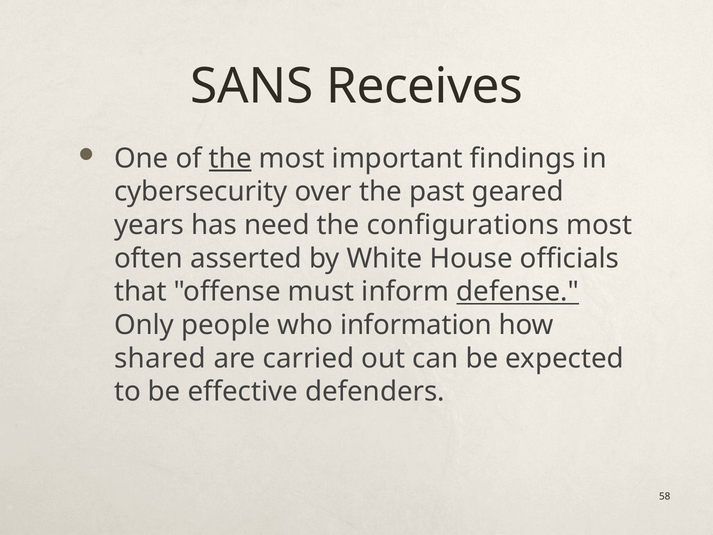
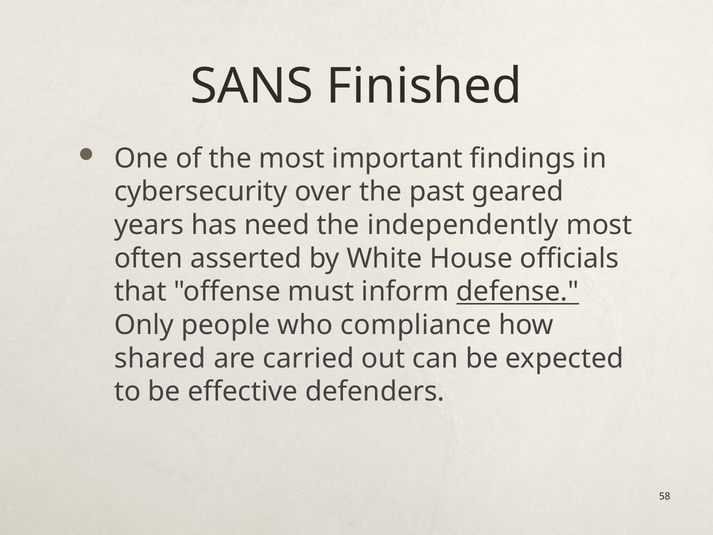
Receives: Receives -> Finished (424, 87)
the underline: present -> none (230, 158)
configurations: configurations -> independently (463, 225)
information: information -> compliance (416, 325)
